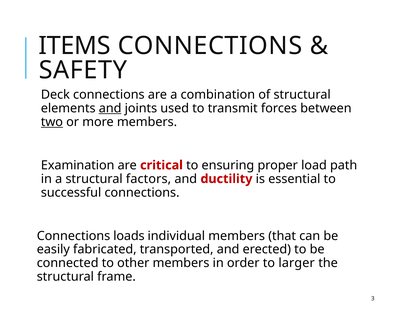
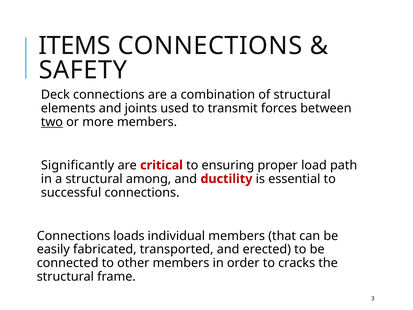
and underline: present -> none (110, 108)
Examination: Examination -> Significantly (78, 165)
factors: factors -> among (149, 179)
larger: larger -> cracks (297, 263)
